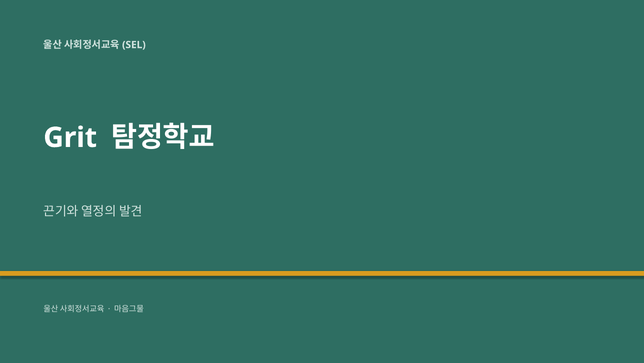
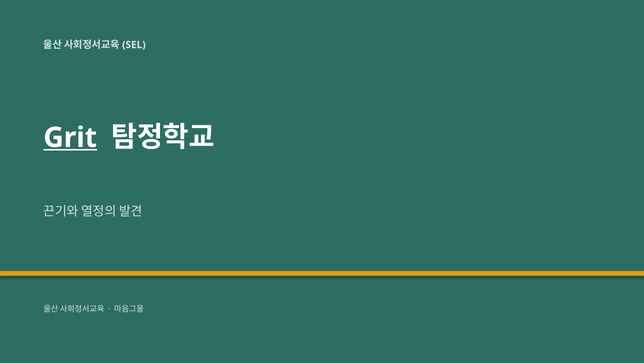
Grit underline: none -> present (70, 137)
